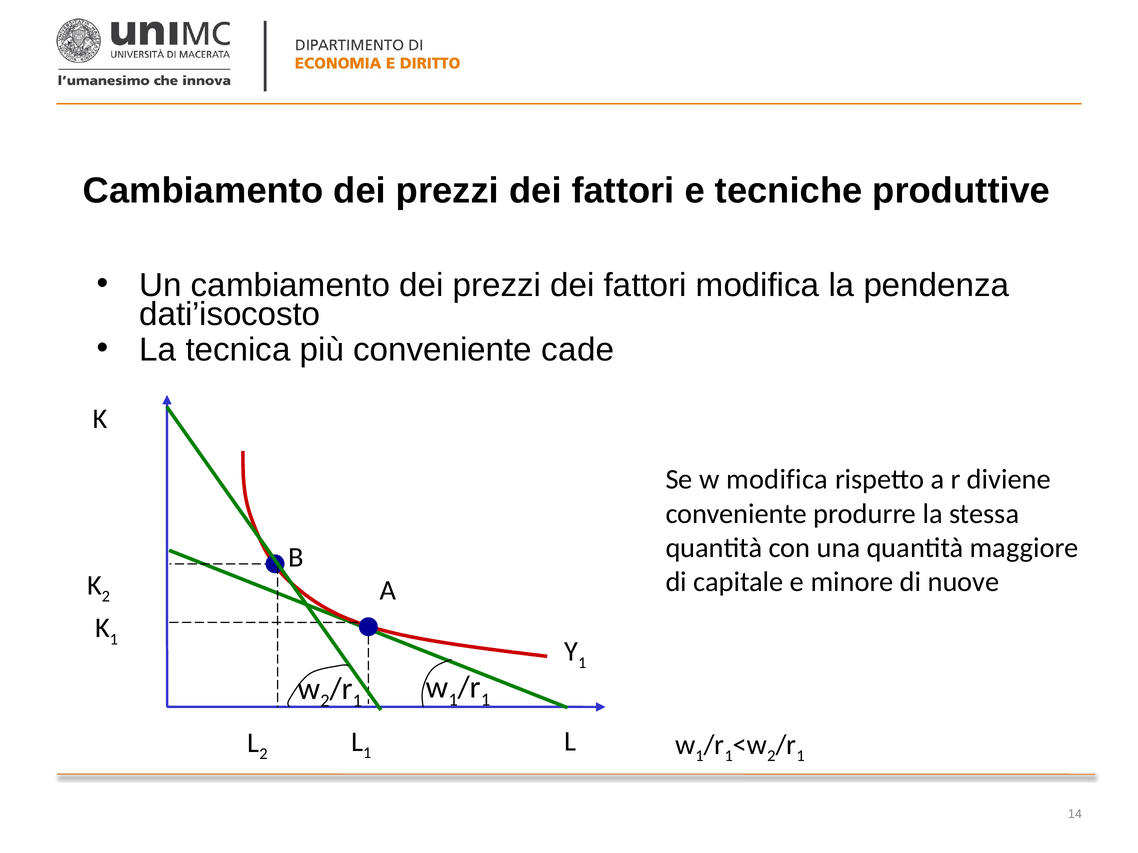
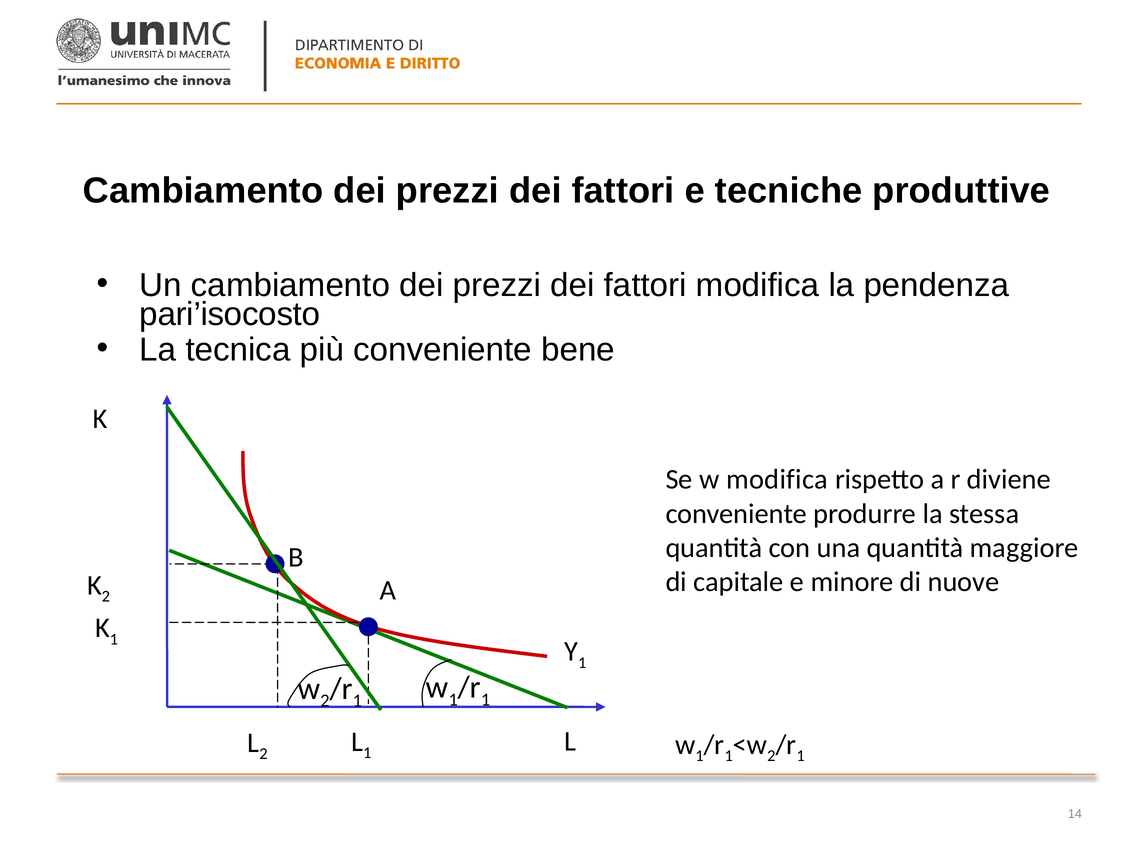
dati’isocosto: dati’isocosto -> pari’isocosto (230, 314)
cade: cade -> bene (578, 350)
